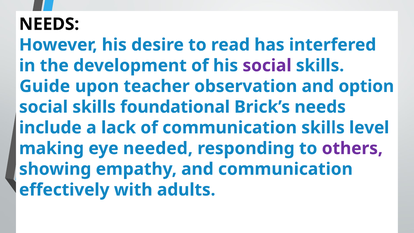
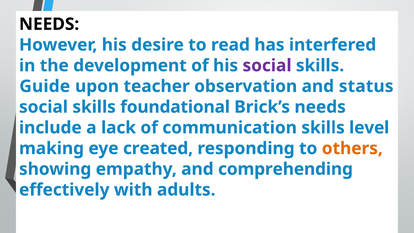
option: option -> status (366, 86)
needed: needed -> created (158, 148)
others colour: purple -> orange (352, 148)
and communication: communication -> comprehending (285, 169)
